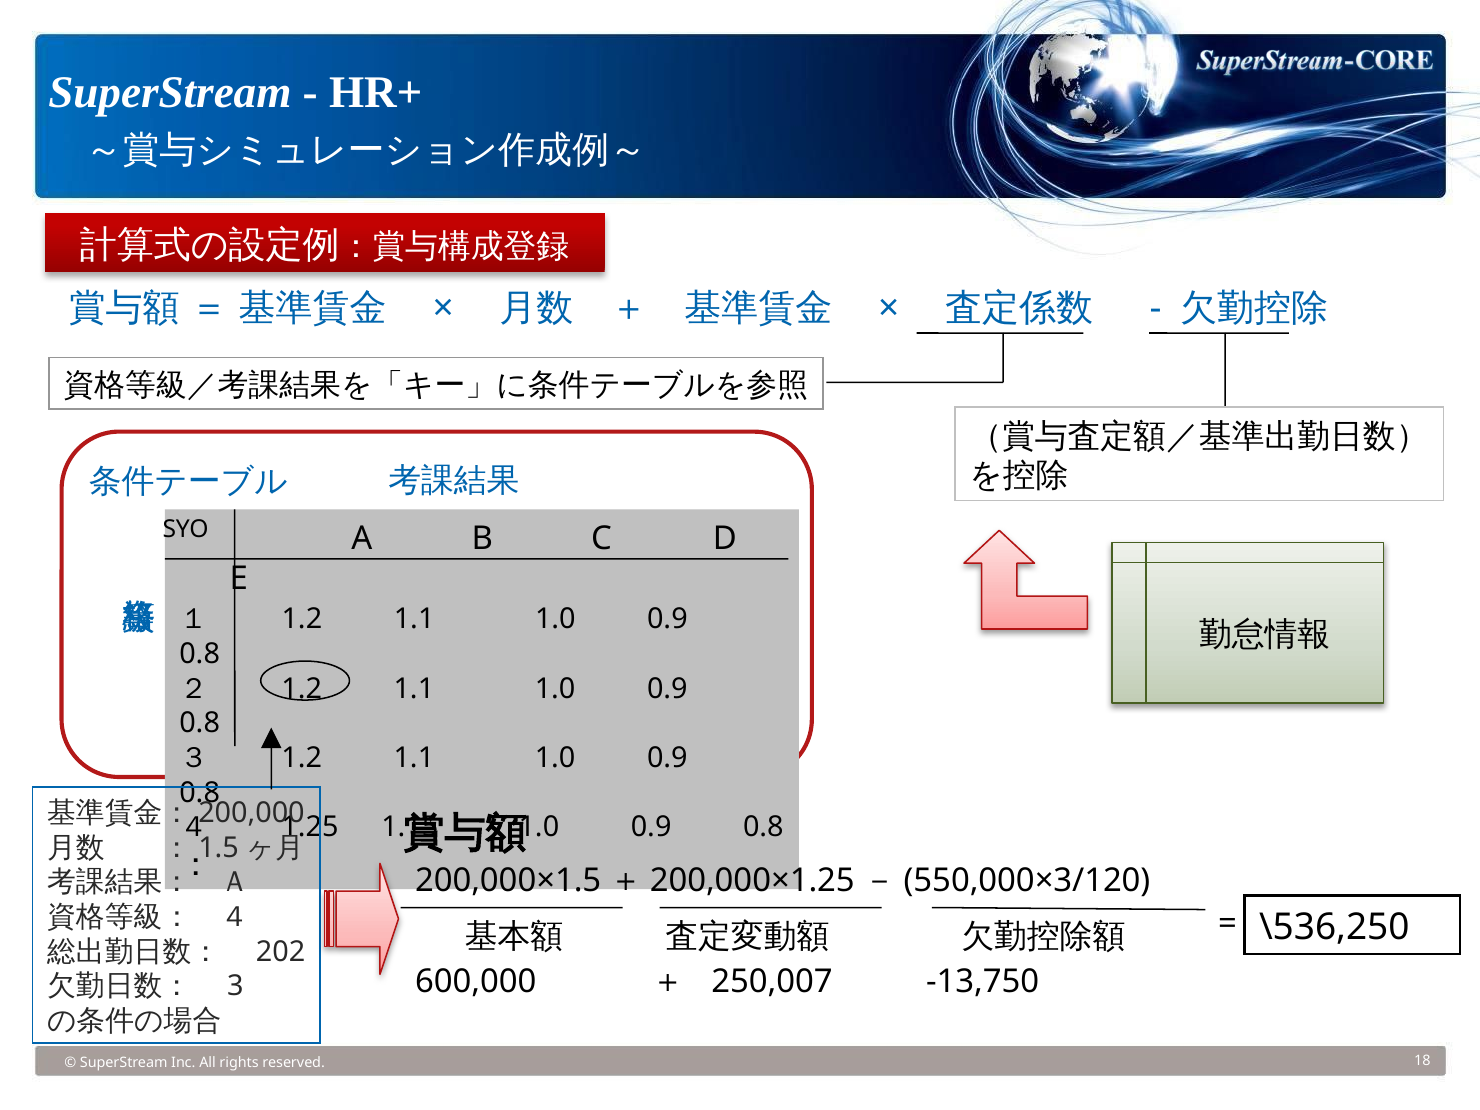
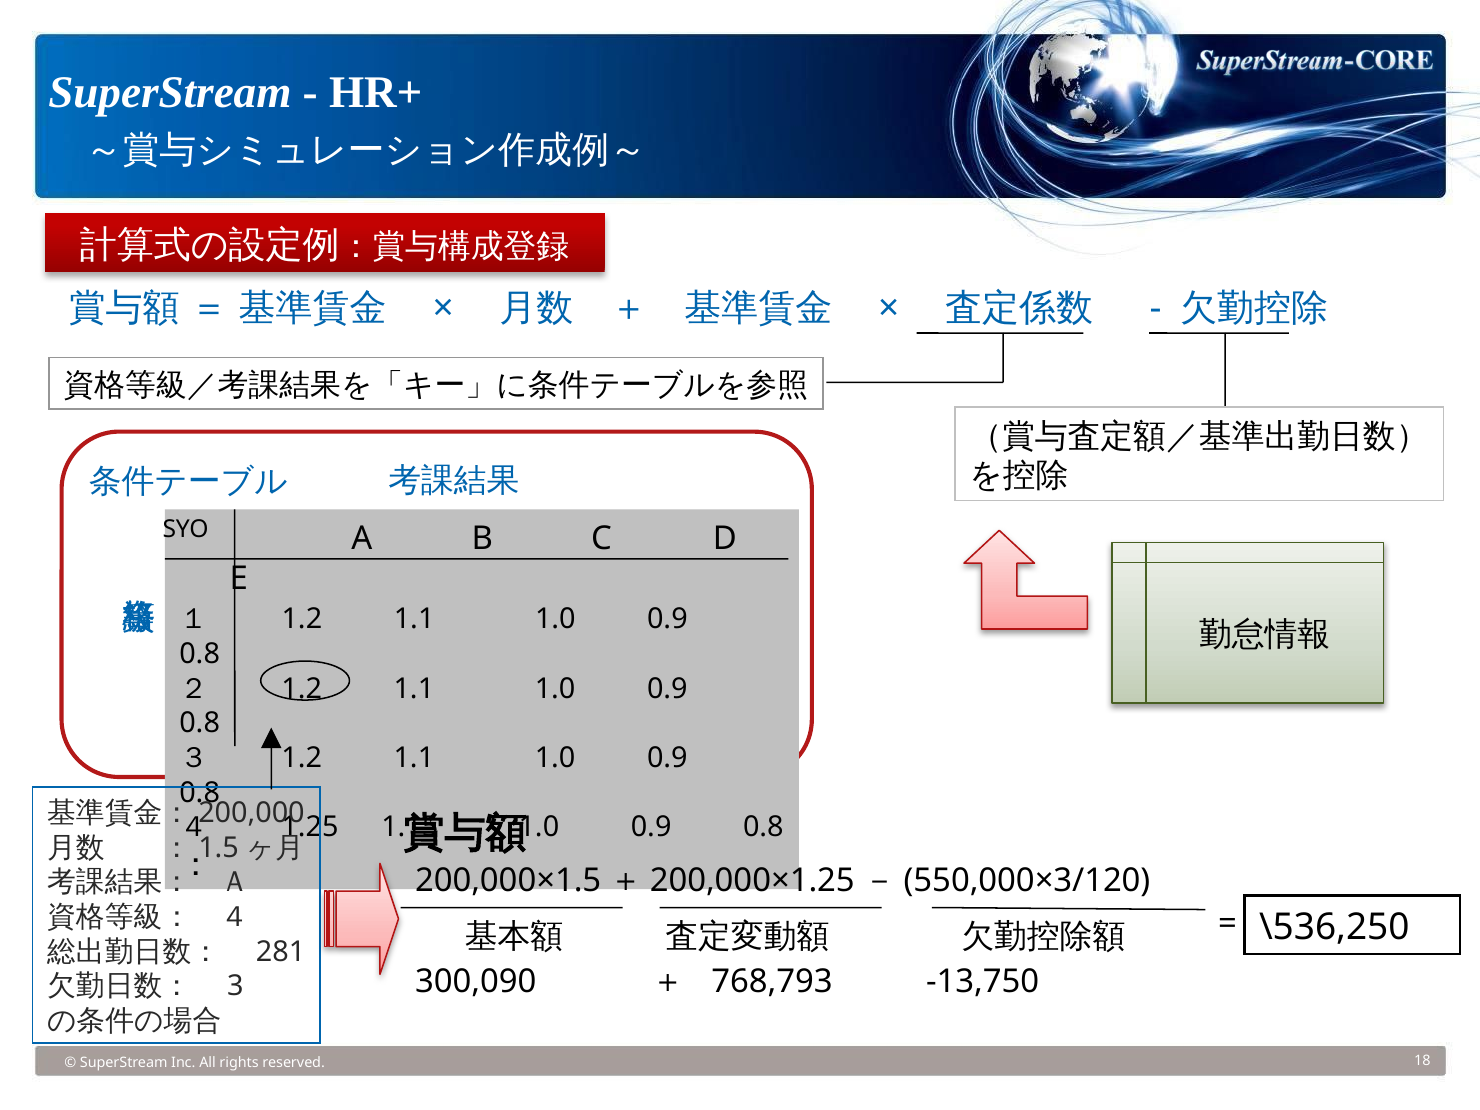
202: 202 -> 281 (281, 952)
600,000: 600,000 -> 300,090 (476, 981)
250,007: 250,007 -> 768,793 (772, 981)
